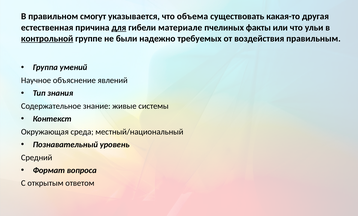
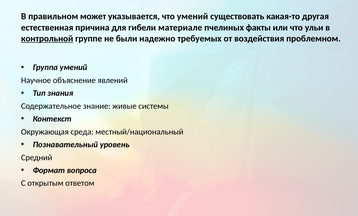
смогут: смогут -> может (93, 16)
что объема: объема -> умений (192, 16)
для underline: present -> none (119, 27)
правильным: правильным -> проблемном (313, 38)
